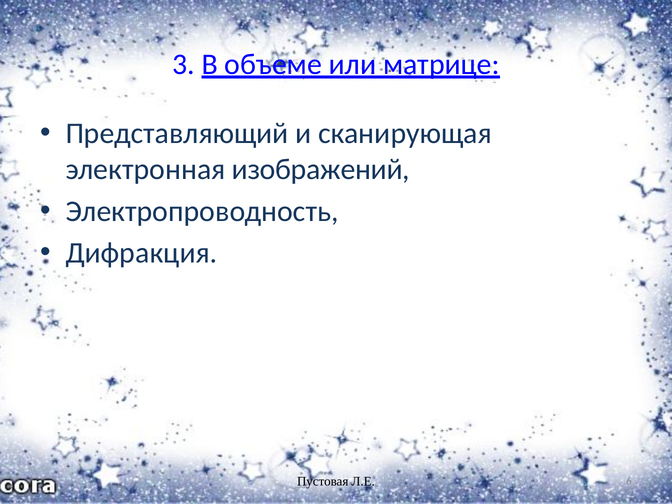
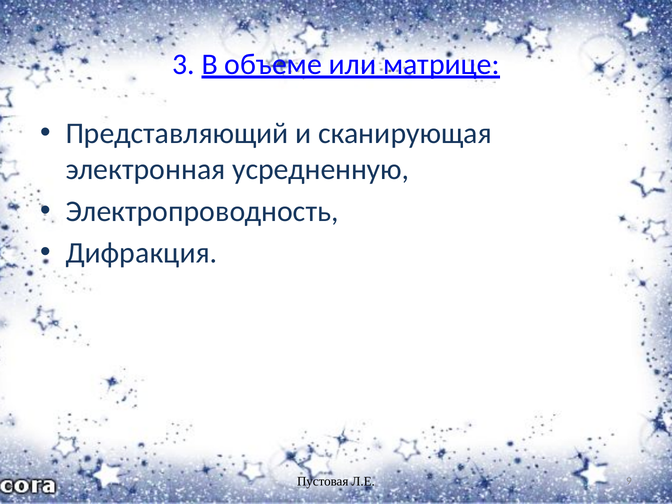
изображений: изображений -> усредненную (321, 169)
6: 6 -> 9 (629, 481)
